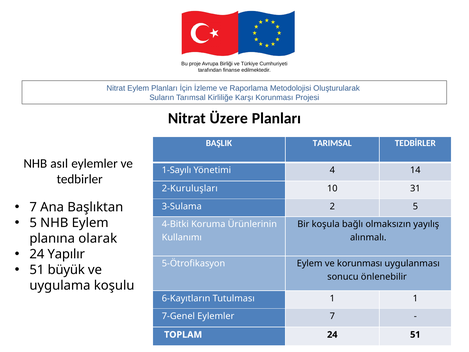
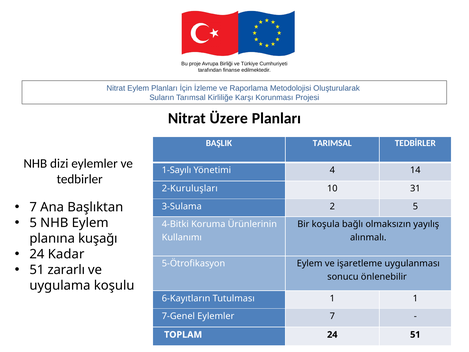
asıl: asıl -> dizi (59, 163)
olarak: olarak -> kuşağı (98, 238)
Yapılır: Yapılır -> Kadar (66, 254)
ve korunması: korunması -> işaretleme (360, 263)
büyük: büyük -> zararlı (66, 270)
